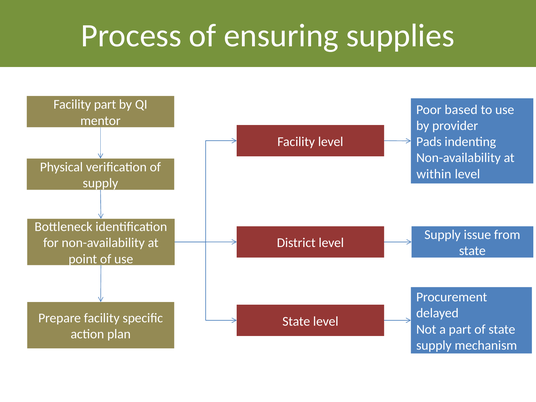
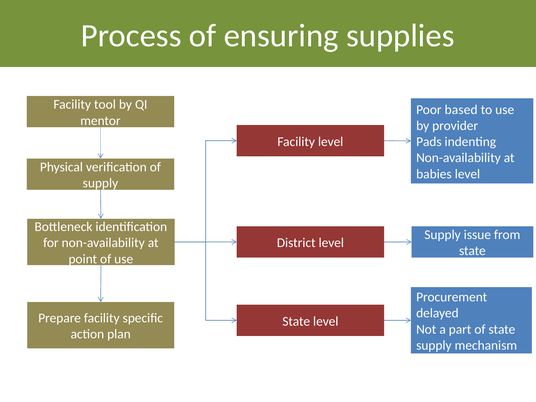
Facility part: part -> tool (105, 105)
within: within -> babies (434, 174)
